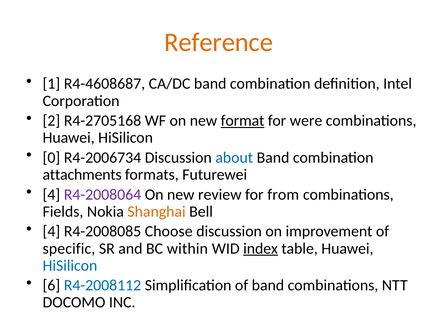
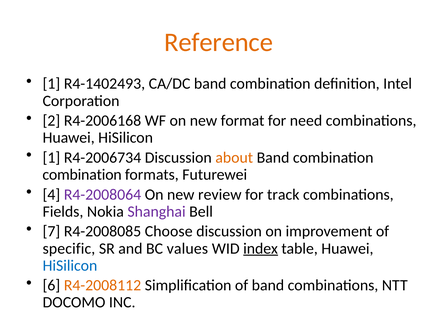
R4-4608687: R4-4608687 -> R4-1402493 (104, 84)
R4-2705168: R4-2705168 -> R4-2006168 (103, 121)
format underline: present -> none (243, 121)
were: were -> need (306, 121)
0: 0 -> 1 (51, 157)
about colour: blue -> orange (234, 157)
attachments: attachments -> combination (82, 175)
from: from -> track (283, 194)
Shanghai colour: orange -> purple (157, 211)
4: 4 -> 7 (51, 231)
within: within -> values (187, 248)
R4-2008112 colour: blue -> orange (103, 285)
